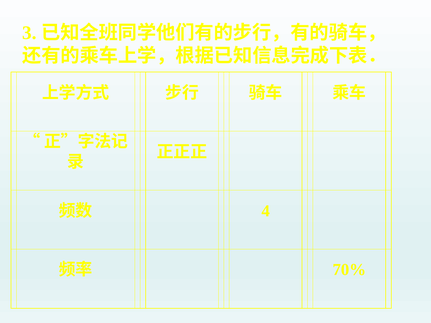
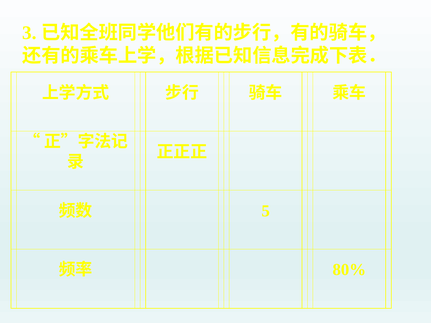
4: 4 -> 5 (266, 211)
70%: 70% -> 80% (349, 270)
